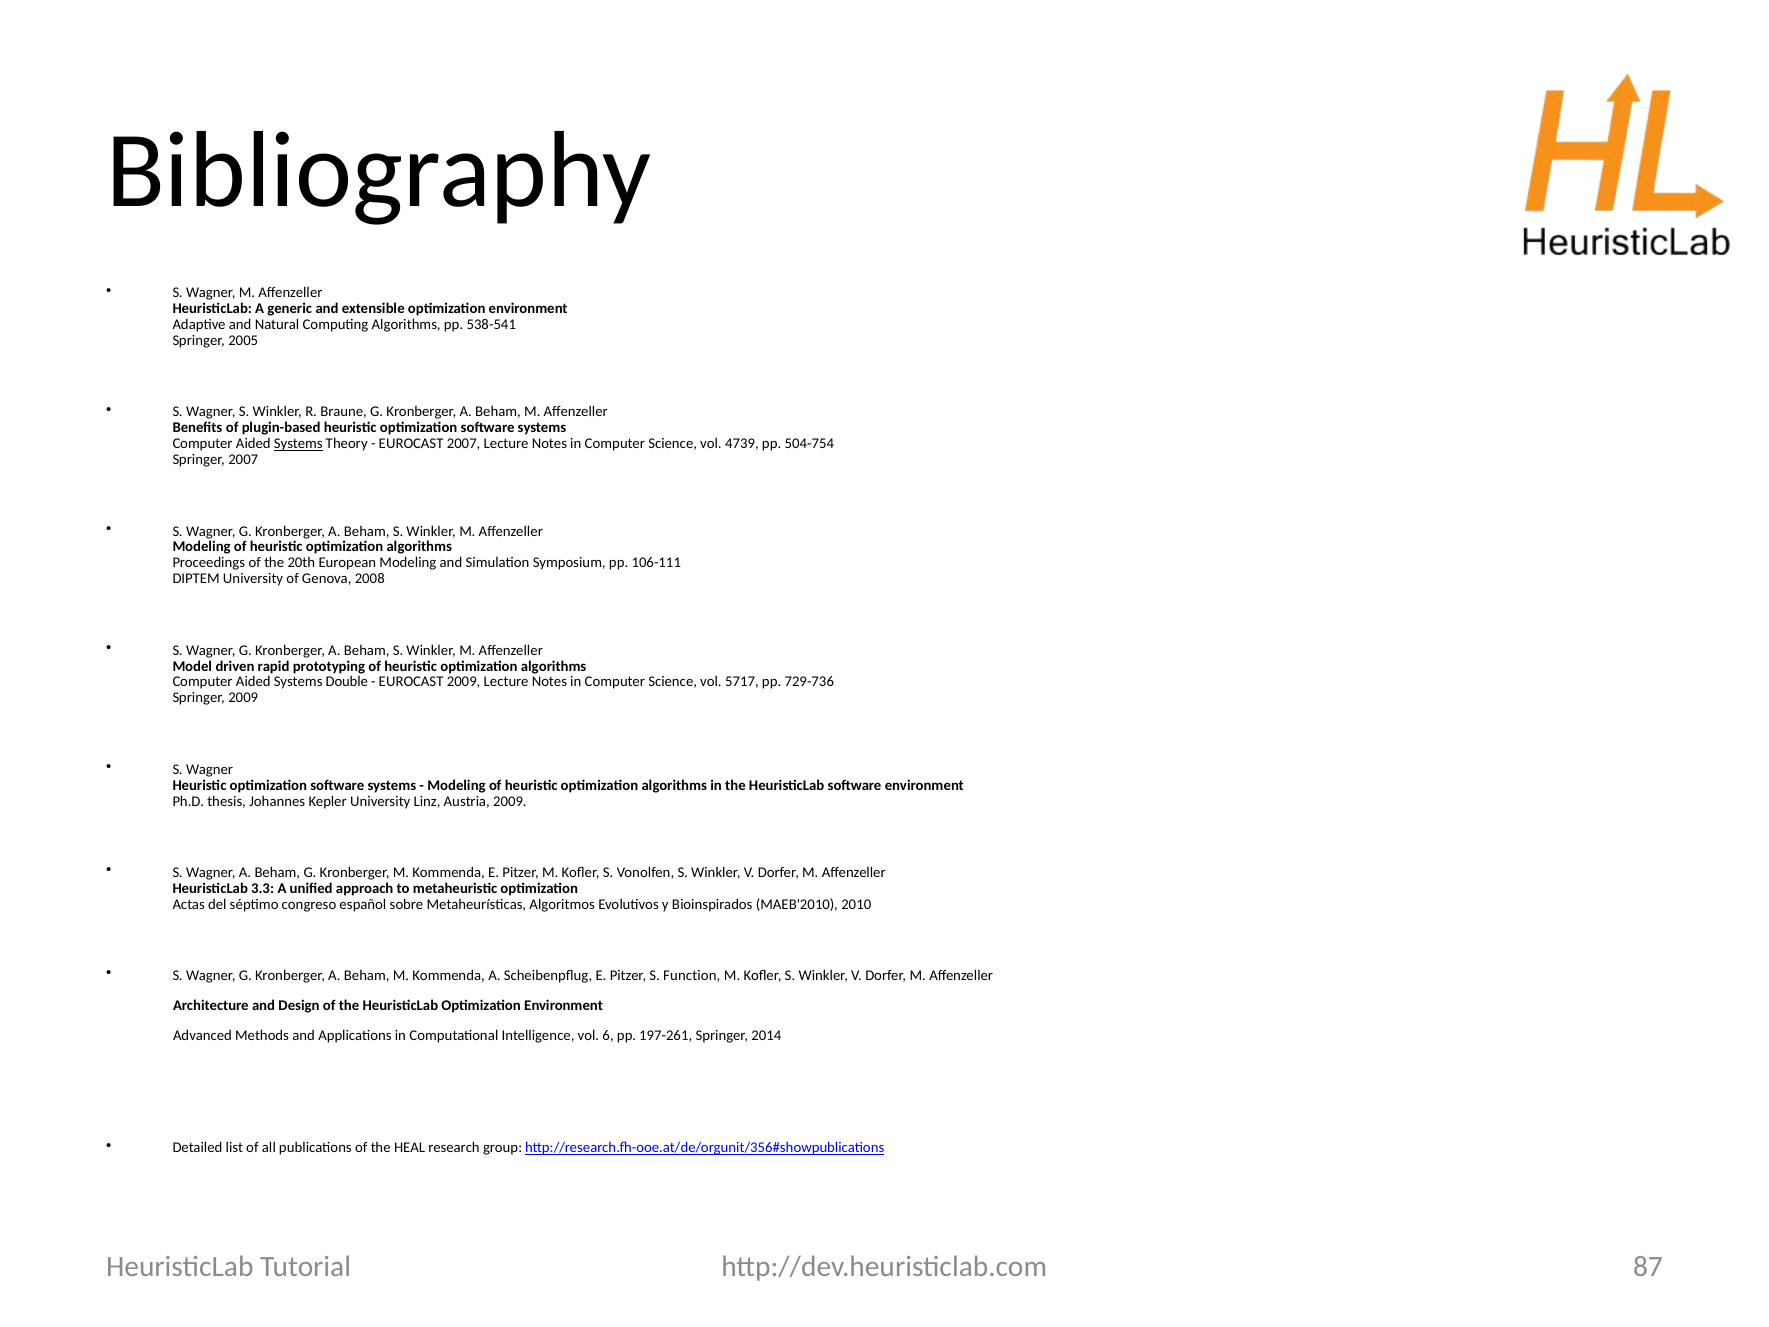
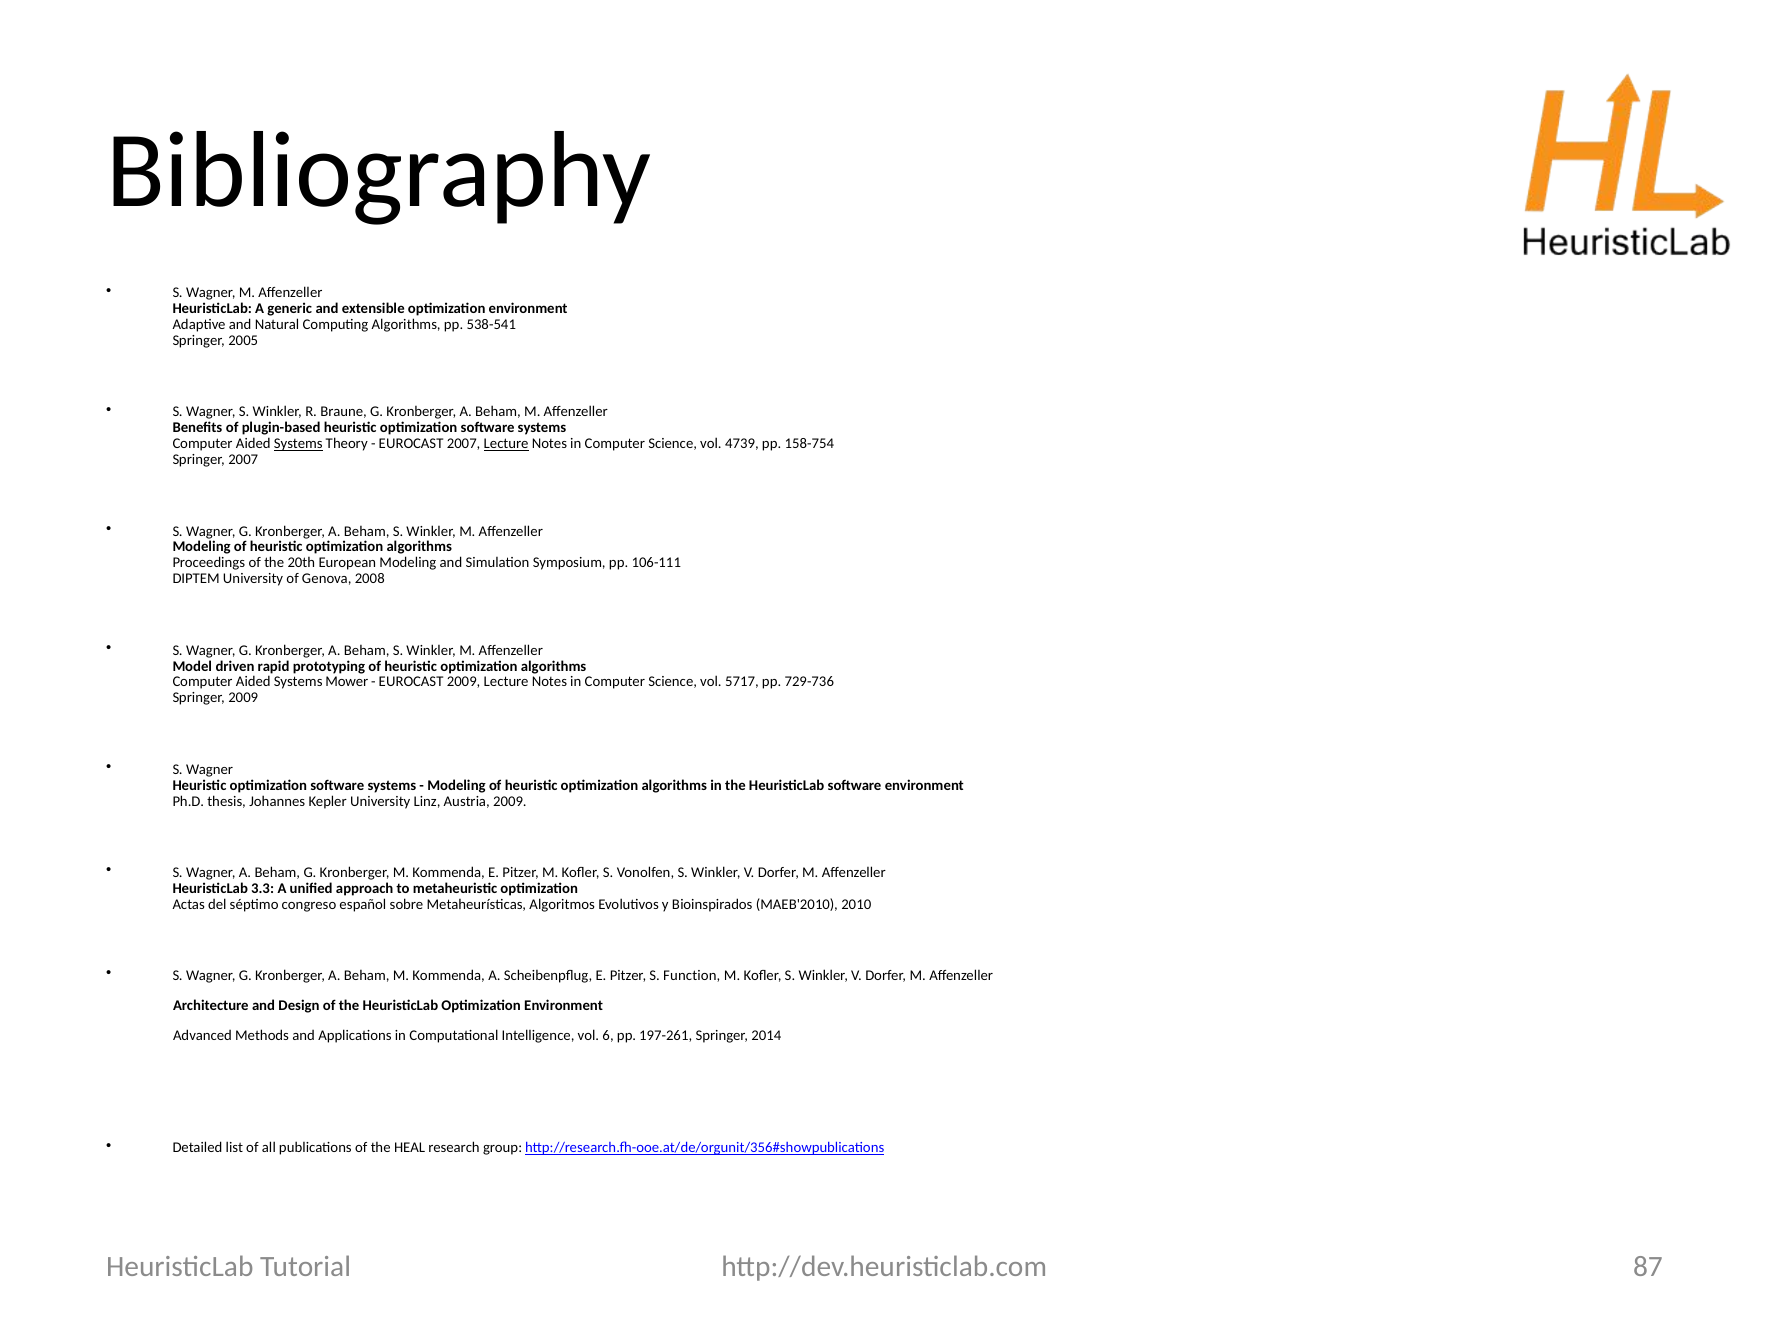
Lecture underline: none -> present (506, 444)
504-754: 504-754 -> 158-754 (809, 444)
Double: Double -> Mower (347, 682)
